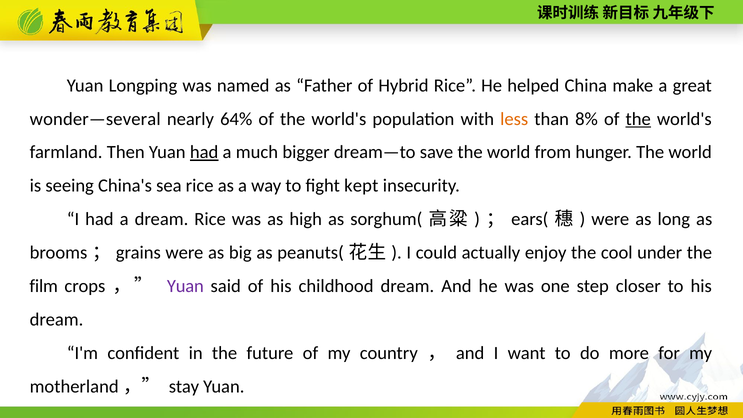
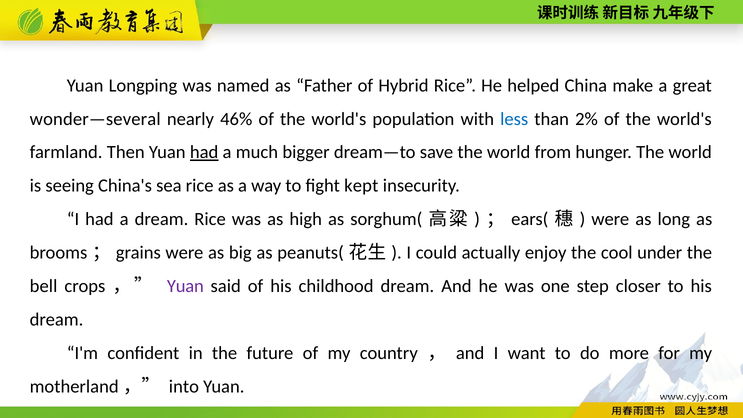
64%: 64% -> 46% (236, 119)
less colour: orange -> blue (514, 119)
8%: 8% -> 2% (586, 119)
the underline: present -> none (638, 119)
film: film -> bell (44, 286)
stay: stay -> into (184, 386)
